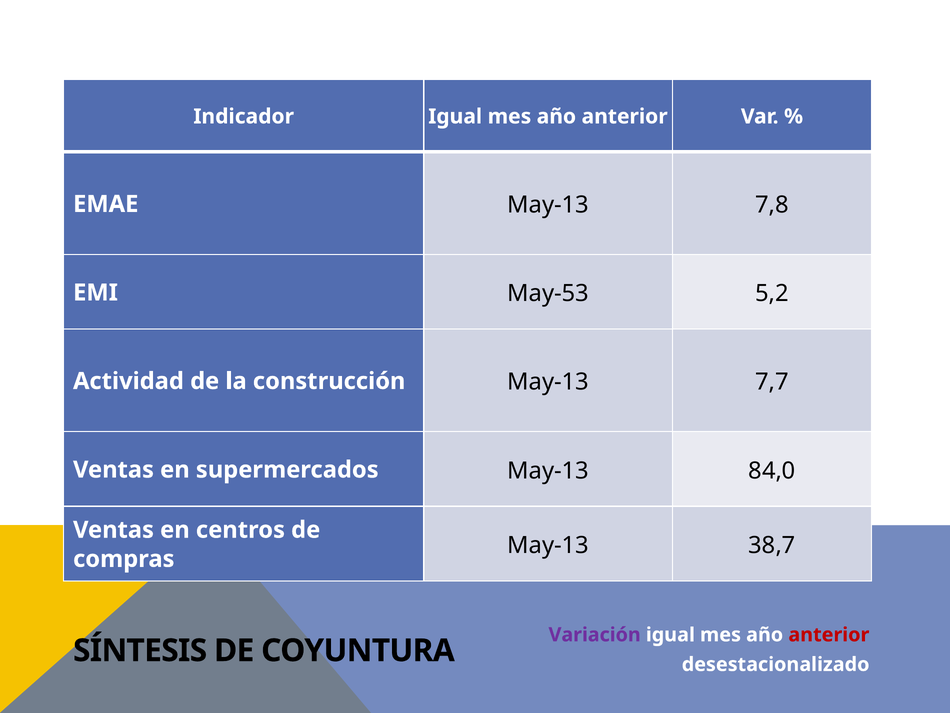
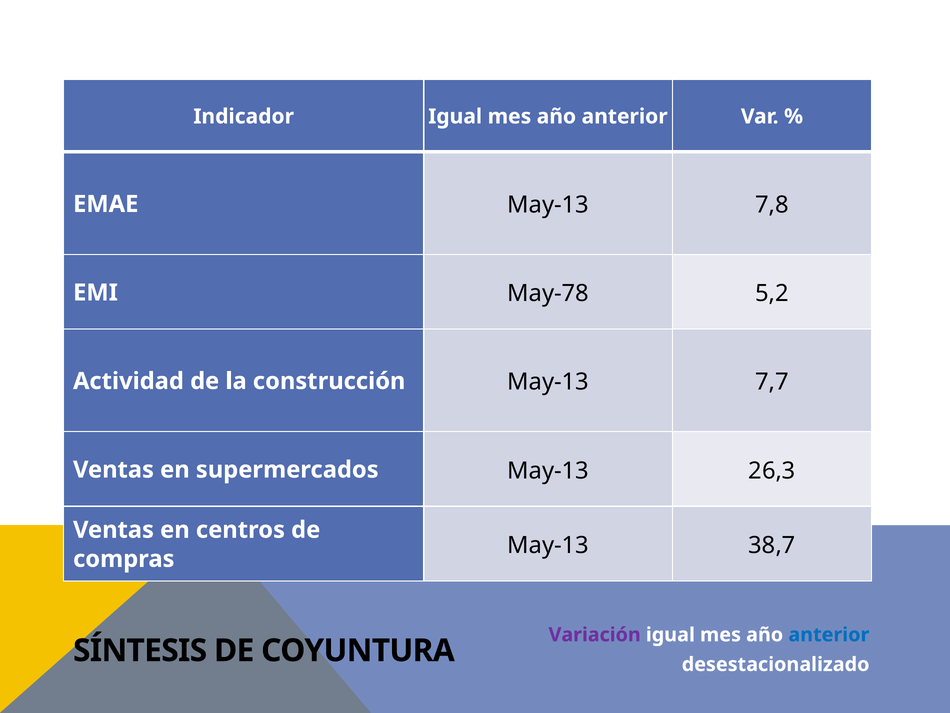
May-53: May-53 -> May-78 (548, 293)
84,0: 84,0 -> 26,3 (772, 470)
anterior colour: red -> blue (829, 634)
